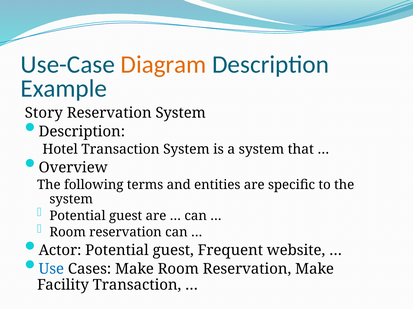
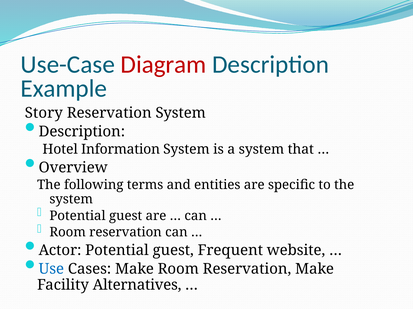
Diagram colour: orange -> red (164, 65)
Hotel Transaction: Transaction -> Information (121, 150)
Facility Transaction: Transaction -> Alternatives (137, 286)
